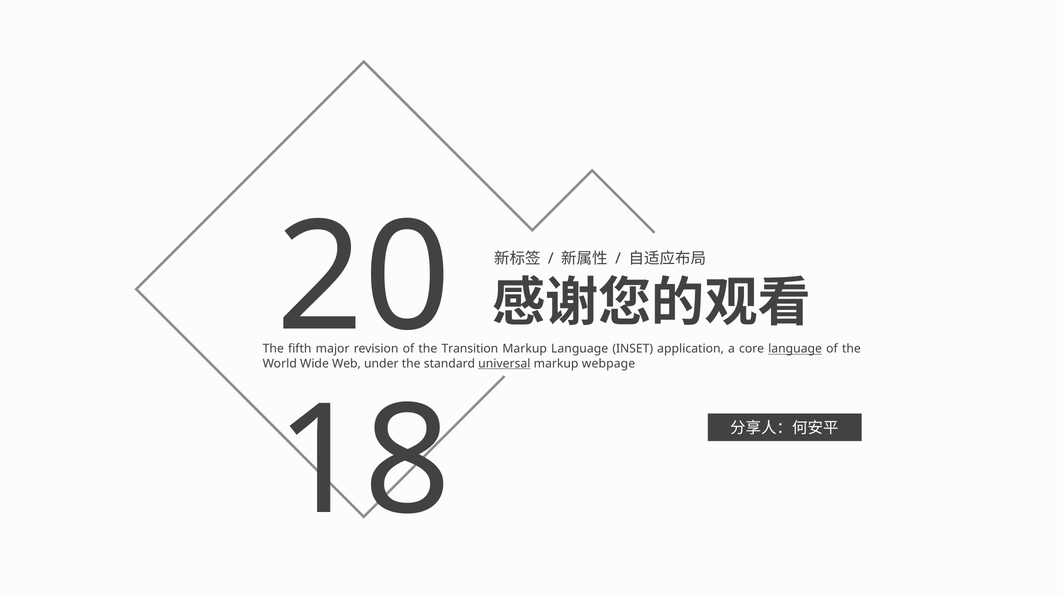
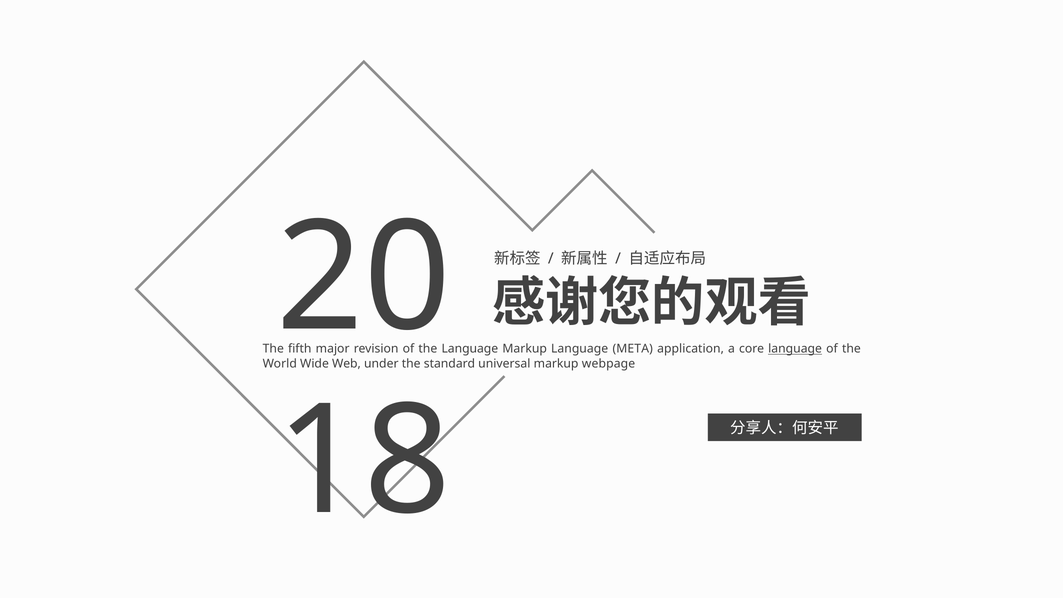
Transition: Transition -> Language (470, 349)
INSET: INSET -> META (633, 349)
universal underline: present -> none (504, 364)
